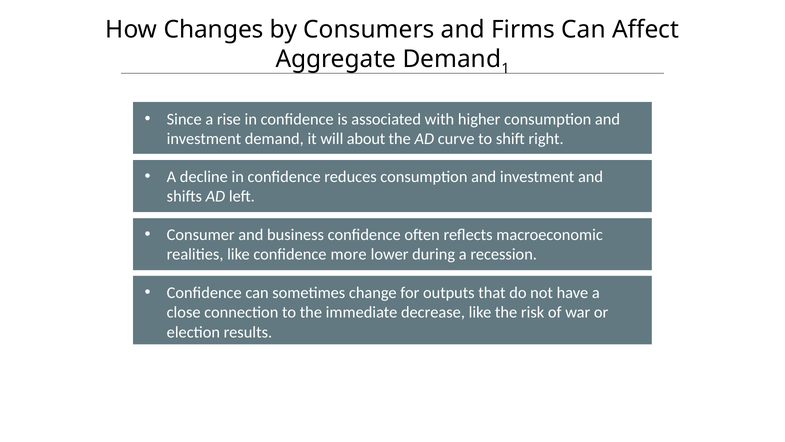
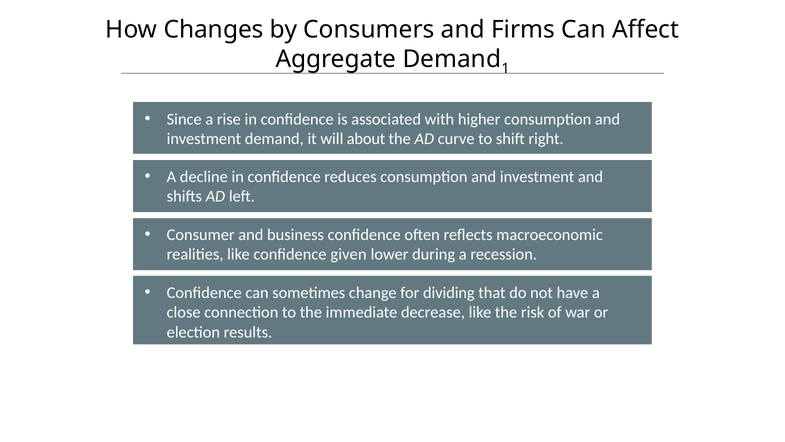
more: more -> given (349, 254)
outputs: outputs -> dividing (449, 293)
